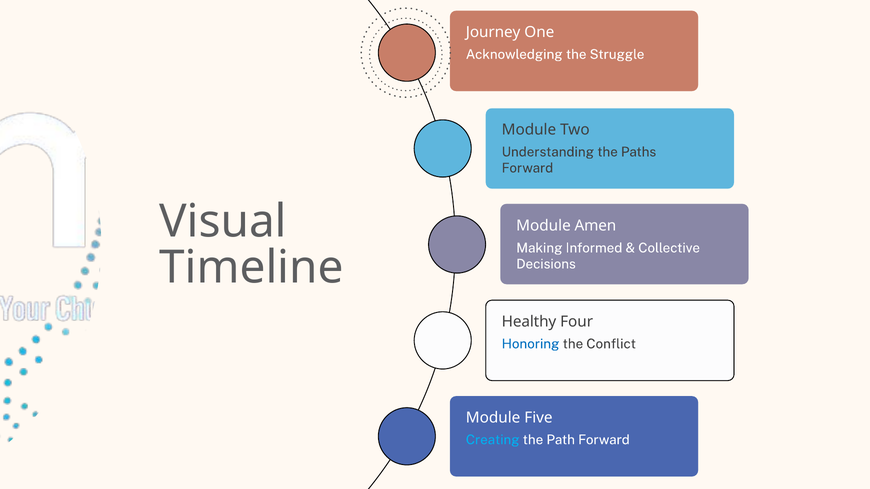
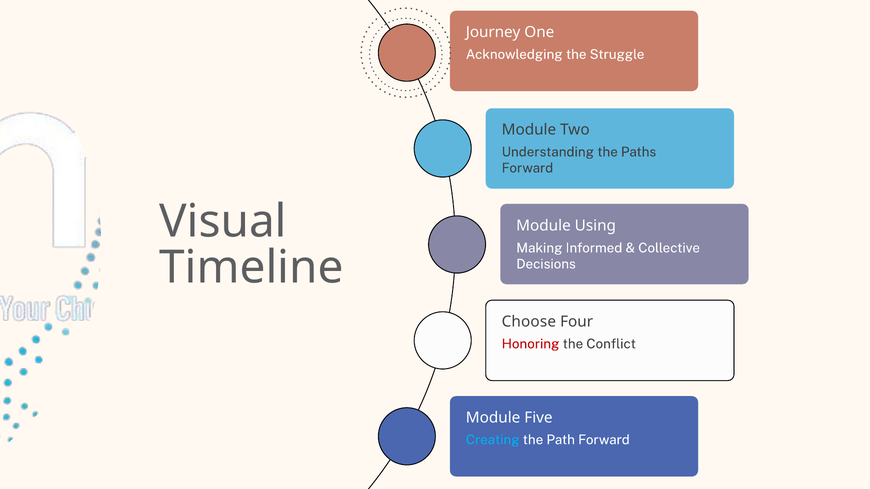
Amen: Amen -> Using (595, 226)
Healthy: Healthy -> Choose (529, 322)
Honoring colour: blue -> red (531, 344)
